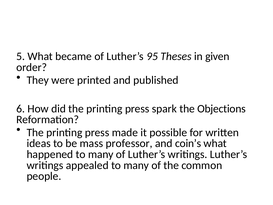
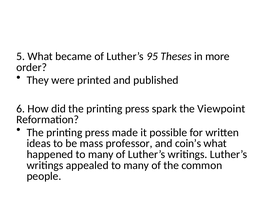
given: given -> more (217, 56)
Objections: Objections -> Viewpoint (221, 109)
